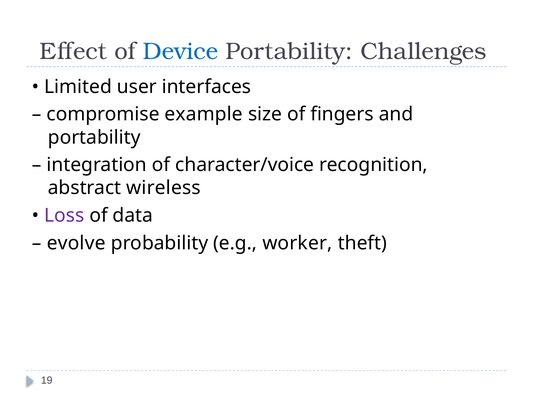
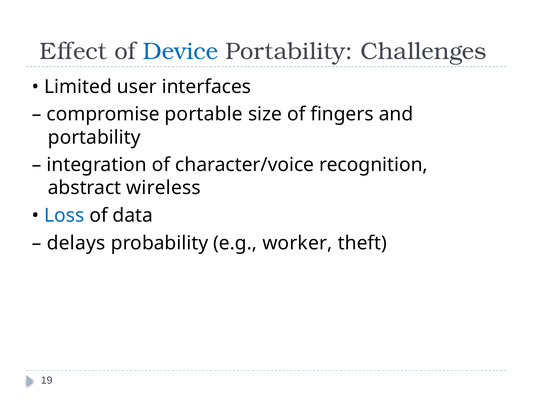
example: example -> portable (204, 114)
Loss colour: purple -> blue (64, 215)
evolve: evolve -> delays (76, 243)
